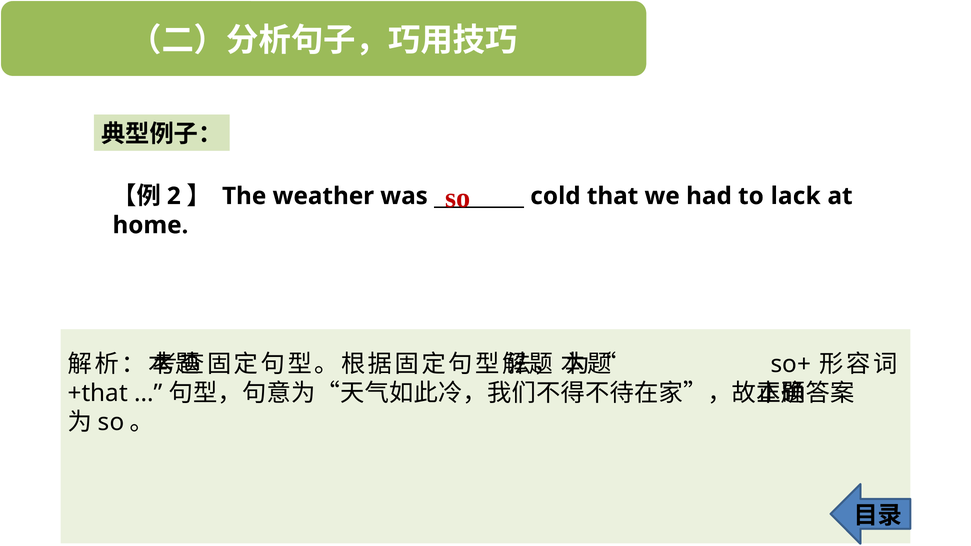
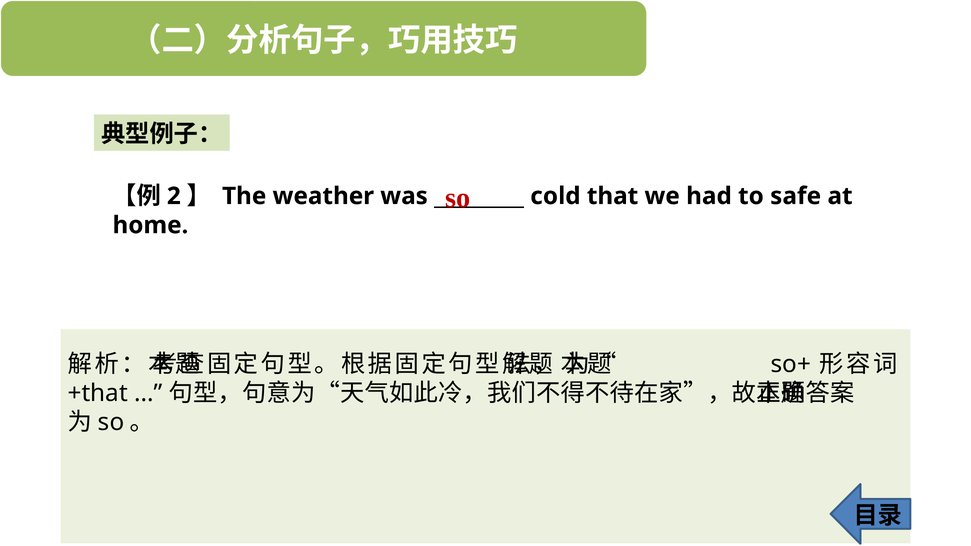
lack: lack -> safe (796, 196)
